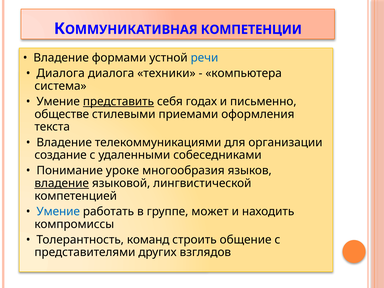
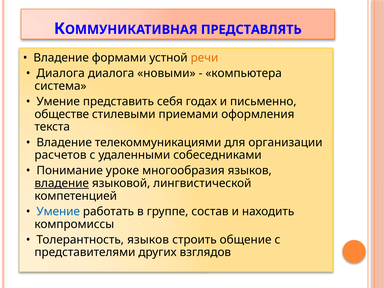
КОМПЕТЕНЦИИ: КОМПЕТЕНЦИИ -> ПРЕДСТАВЛЯТЬ (251, 30)
речи colour: blue -> orange (204, 58)
техники: техники -> новыми (166, 73)
представить underline: present -> none (118, 102)
создание: создание -> расчетов (61, 155)
может: может -> состав (210, 211)
Толерантность команд: команд -> языков (148, 240)
